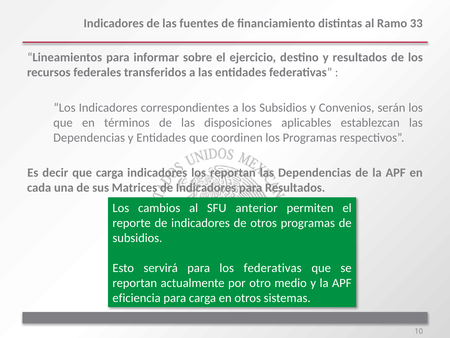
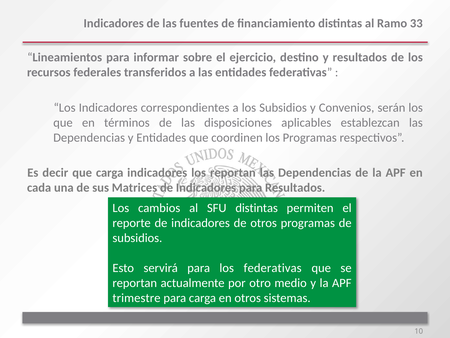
SFU anterior: anterior -> distintas (257, 208)
eficiencia: eficiencia -> trimestre (136, 298)
